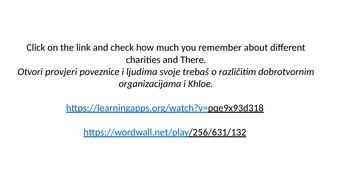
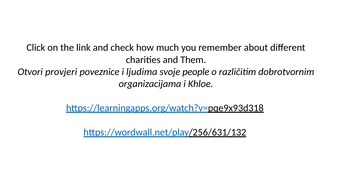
There: There -> Them (193, 60)
trebaš: trebaš -> people (196, 72)
